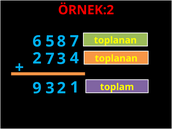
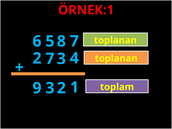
ÖRNEK:2: ÖRNEK:2 -> ÖRNEK:1 (86, 10)
